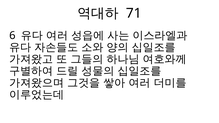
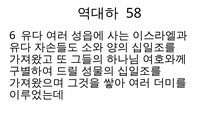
71: 71 -> 58 (134, 13)
